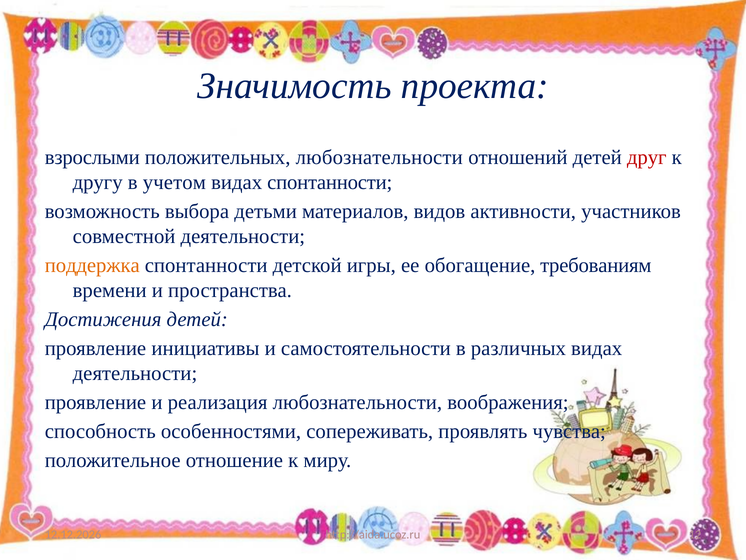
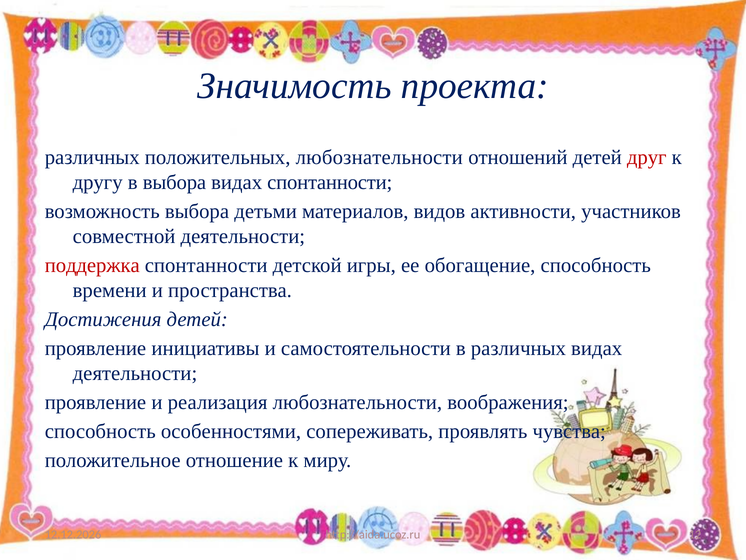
взрослыми: взрослыми -> различных (92, 157)
в учетом: учетом -> выбора (175, 182)
поддержка colour: orange -> red (92, 265)
обогащение требованиям: требованиям -> способность (596, 265)
